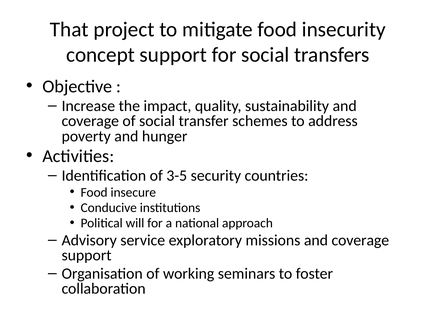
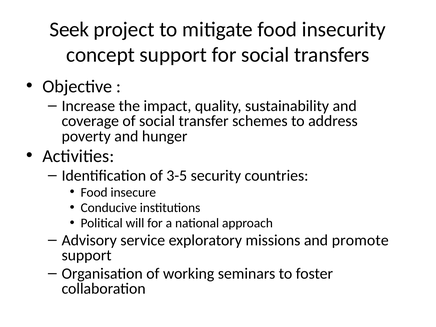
That: That -> Seek (69, 29)
missions and coverage: coverage -> promote (360, 240)
